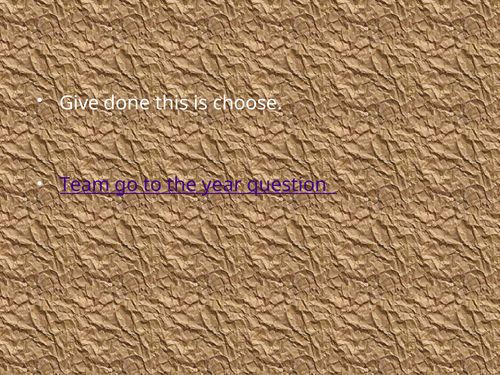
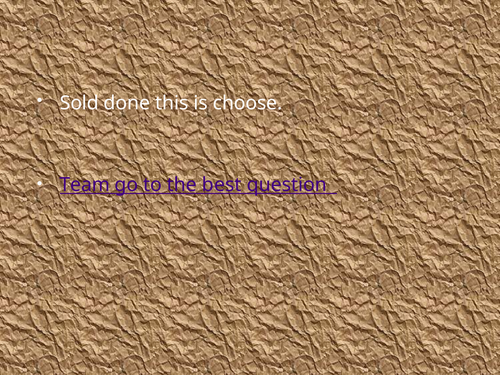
Give: Give -> Sold (79, 103)
year: year -> best (222, 185)
